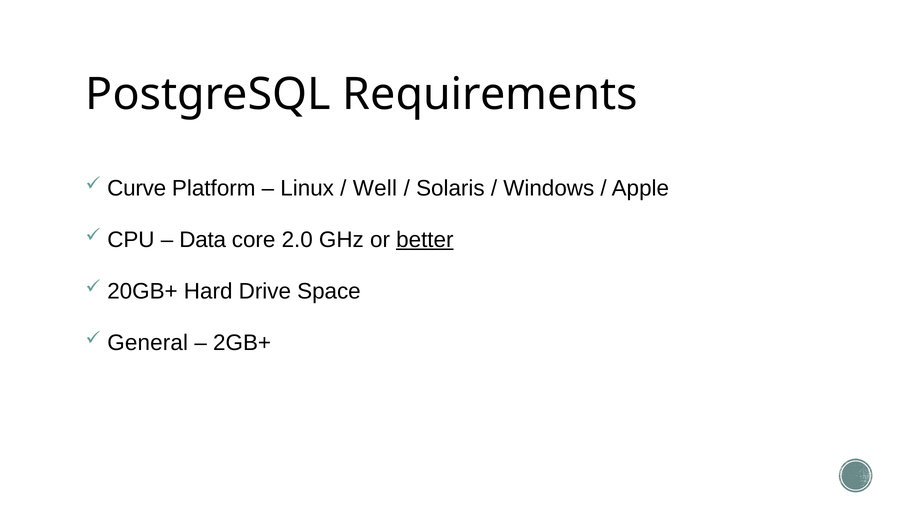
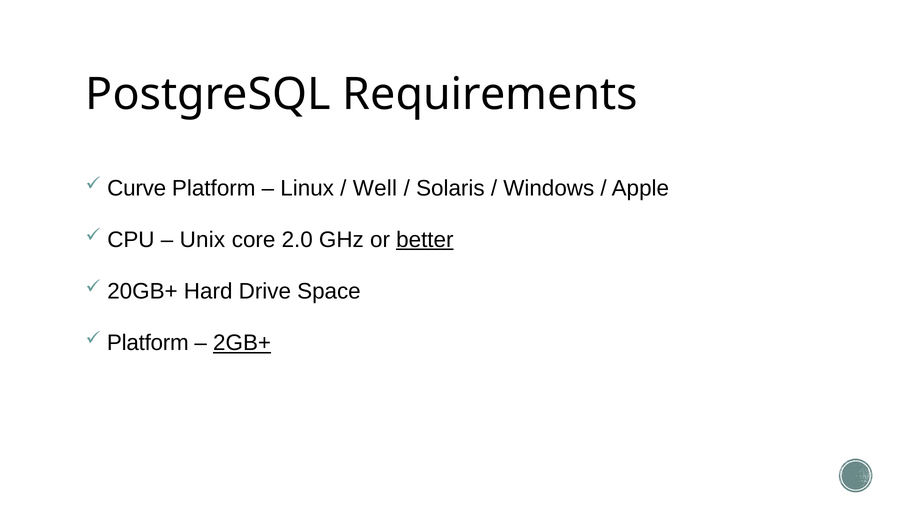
Data: Data -> Unix (202, 239)
General: General -> Platform (148, 343)
2GB+ underline: none -> present (242, 343)
